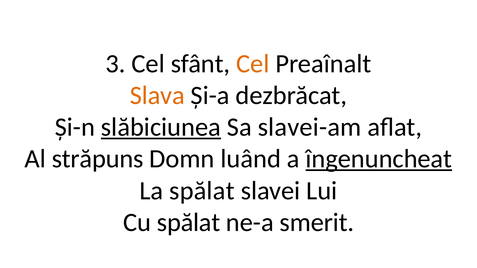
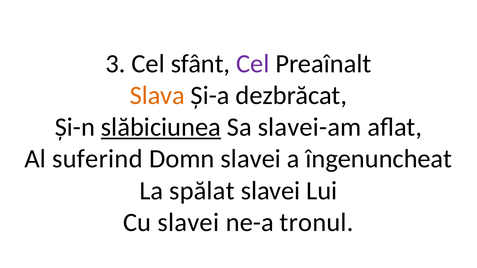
Cel colour: orange -> purple (253, 64)
străpuns: străpuns -> suferind (97, 159)
Domn luând: luând -> slavei (251, 159)
îngenuncheat underline: present -> none (379, 159)
Cu spălat: spălat -> slavei (188, 223)
smerit: smerit -> tronul (317, 223)
